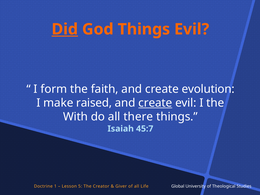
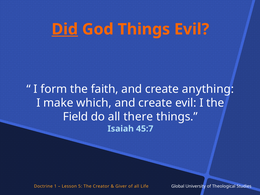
evolution: evolution -> anything (208, 89)
raised: raised -> which (94, 103)
create underline: present -> none (155, 103)
With: With -> Field (76, 117)
